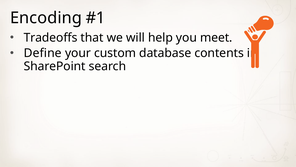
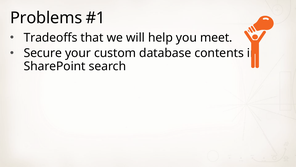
Encoding: Encoding -> Problems (46, 18)
Define: Define -> Secure (43, 53)
